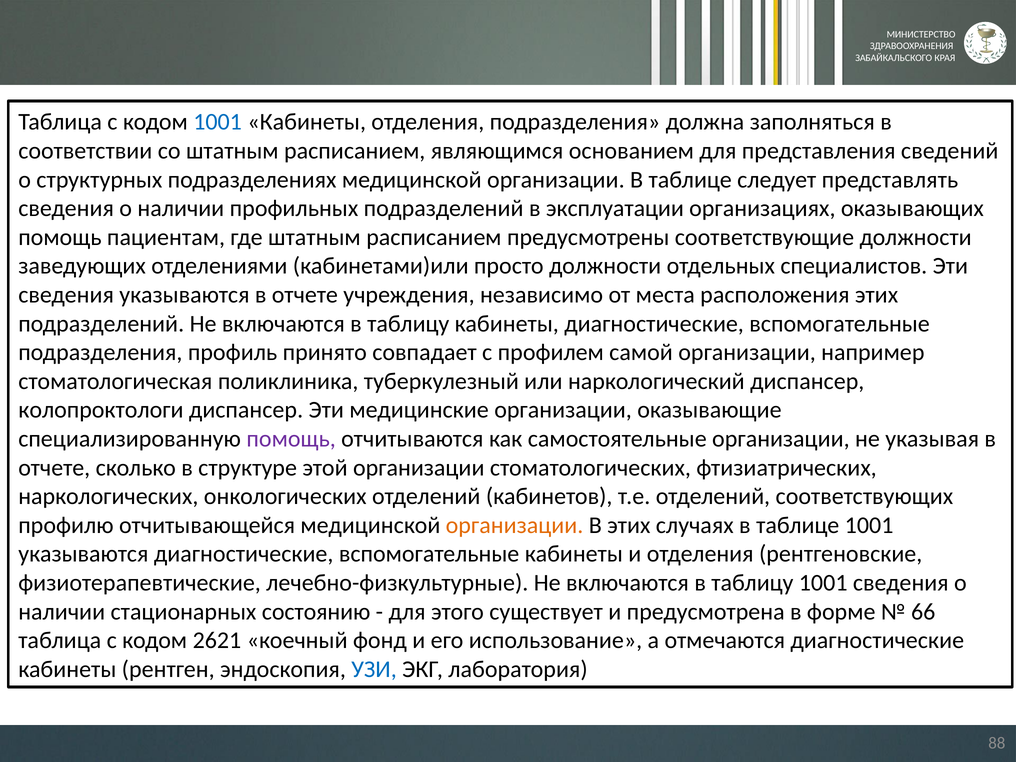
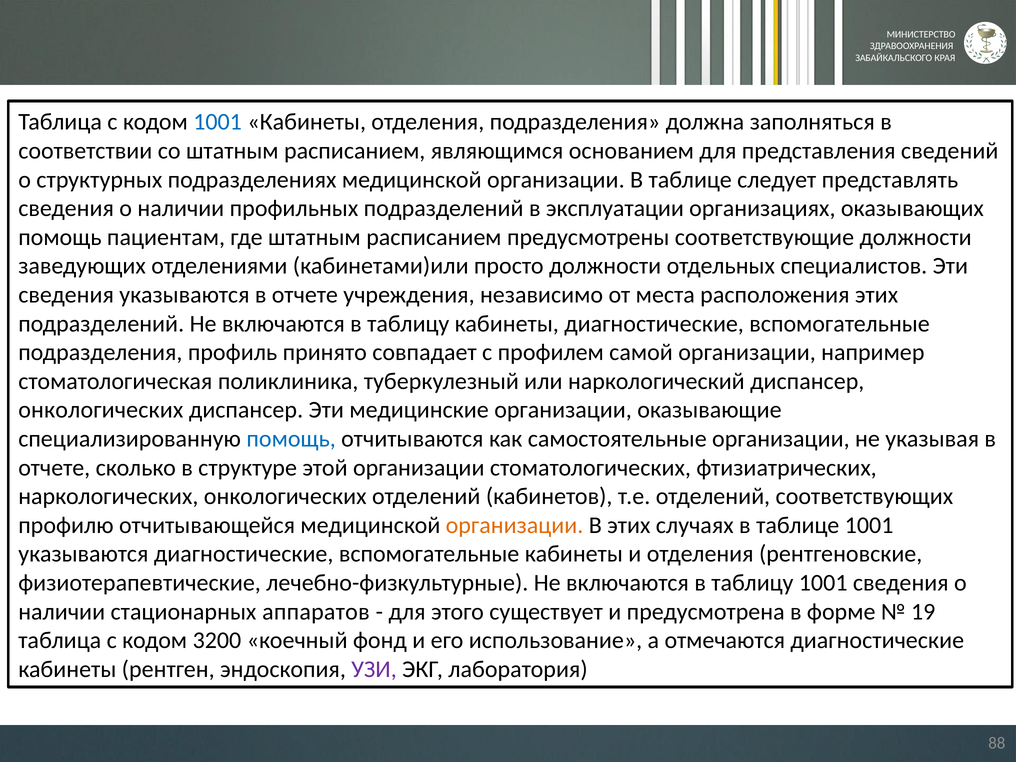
колопроктологи: колопроктологи -> онкологических (101, 410)
помощь colour: purple -> blue (291, 439)
состоянию: состоянию -> аппаратов (316, 612)
66: 66 -> 19 (923, 612)
2621: 2621 -> 3200 (217, 640)
УЗИ colour: blue -> purple (374, 669)
